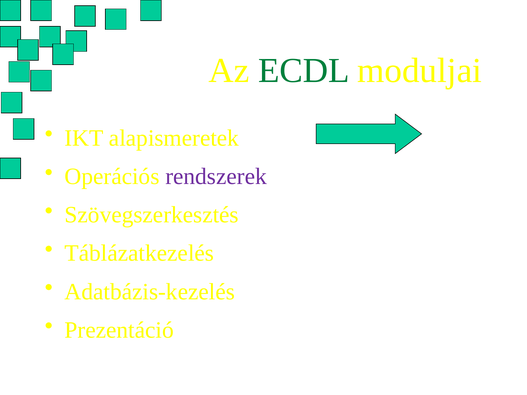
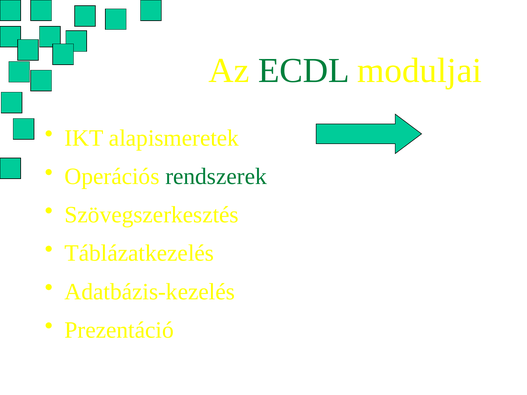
rendszerek colour: purple -> green (216, 177)
